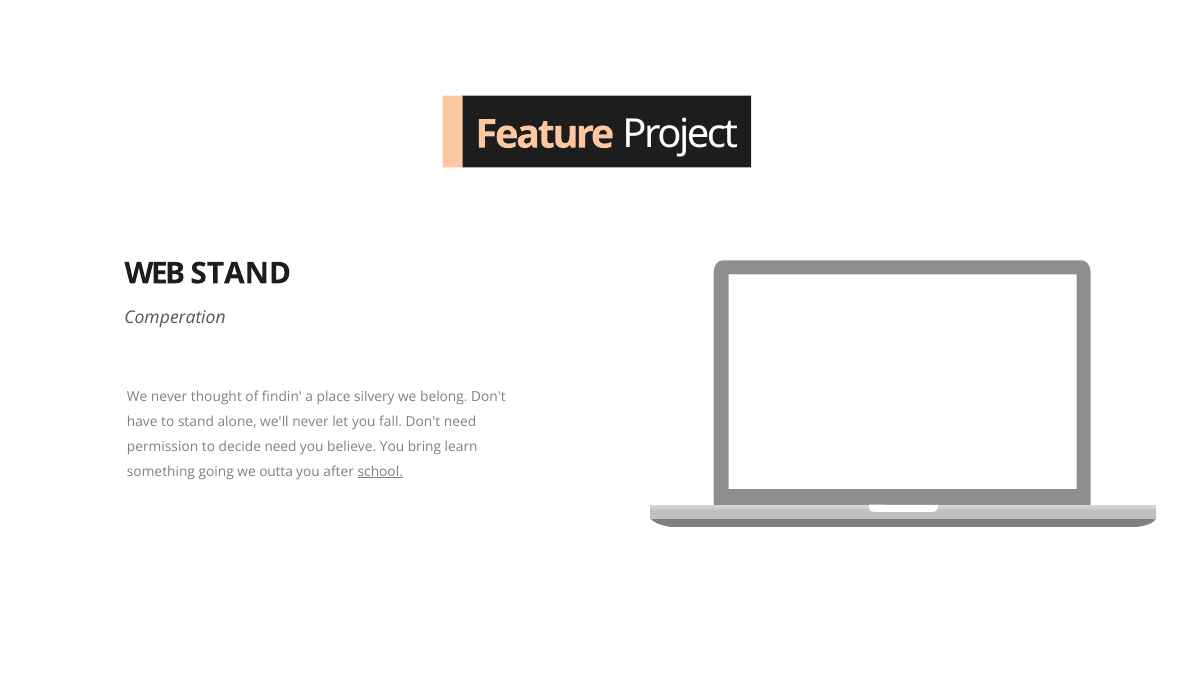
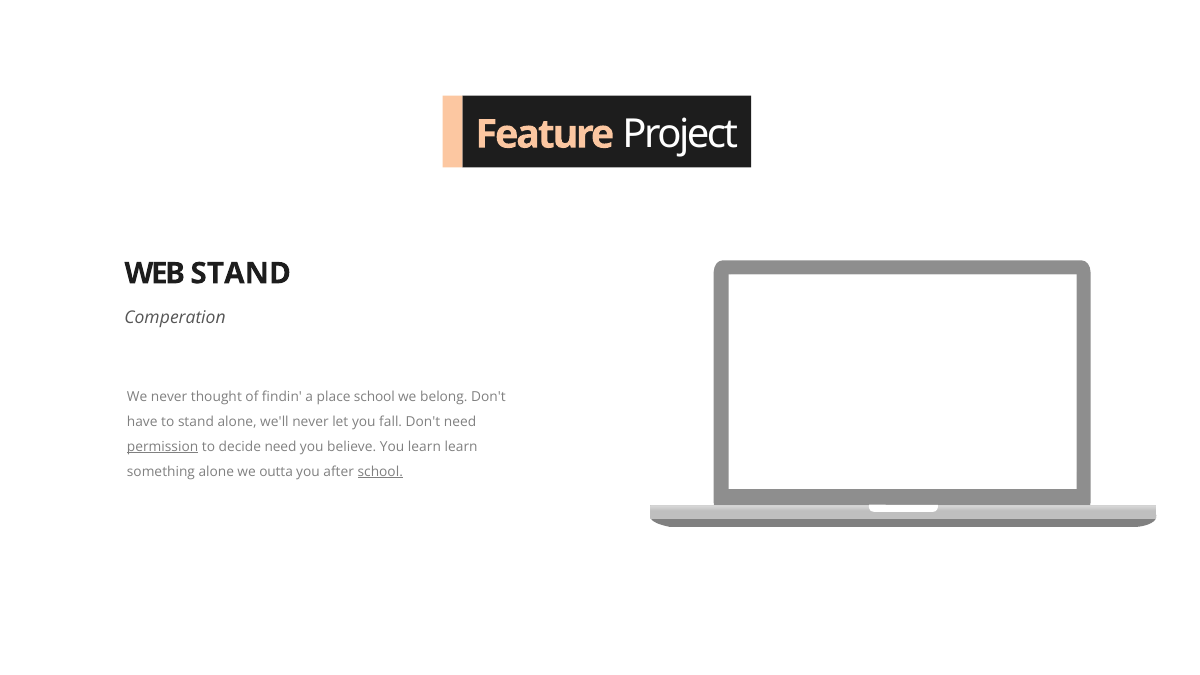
place silvery: silvery -> school (374, 397)
permission underline: none -> present (163, 447)
You bring: bring -> learn (424, 447)
something going: going -> alone (216, 471)
